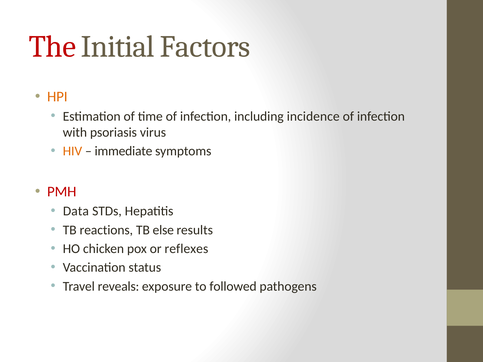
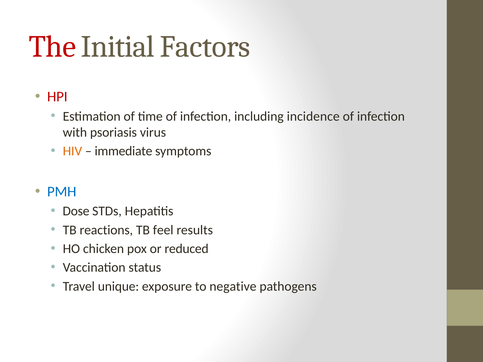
HPI colour: orange -> red (57, 97)
PMH colour: red -> blue (62, 192)
Data: Data -> Dose (76, 211)
else: else -> feel (163, 230)
reflexes: reflexes -> reduced (187, 249)
reveals: reveals -> unique (118, 286)
followed: followed -> negative (233, 286)
